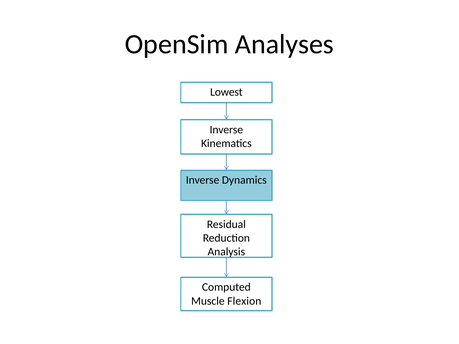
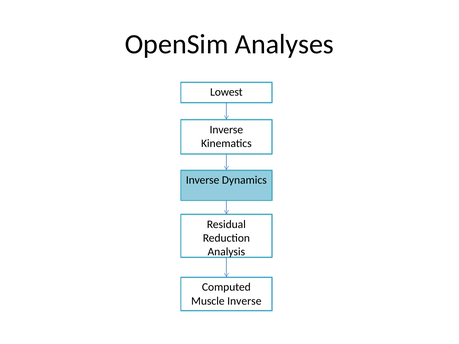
Muscle Flexion: Flexion -> Inverse (244, 301)
